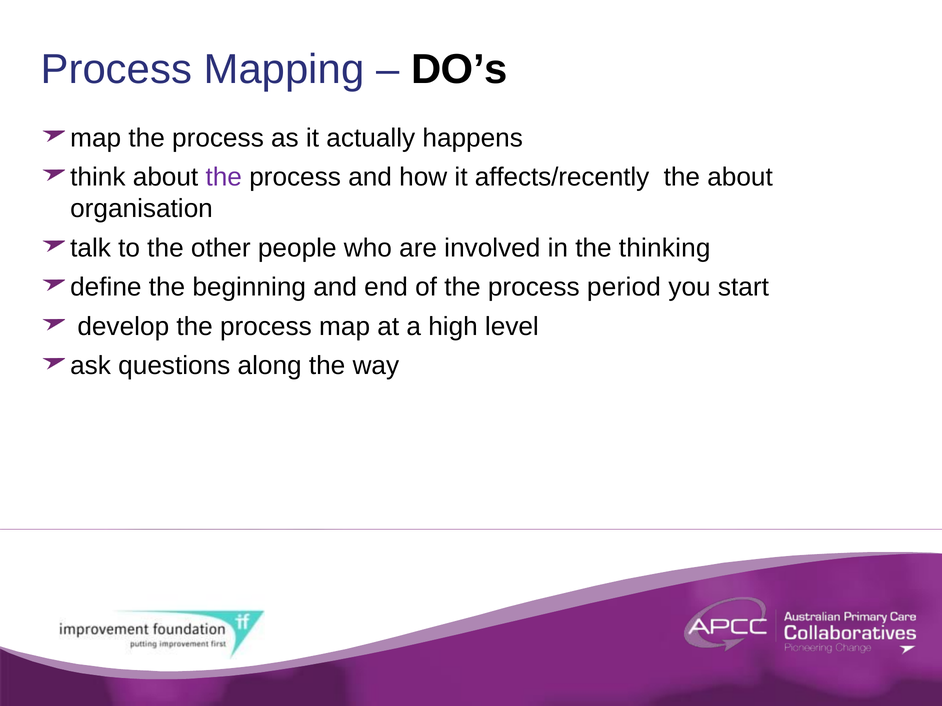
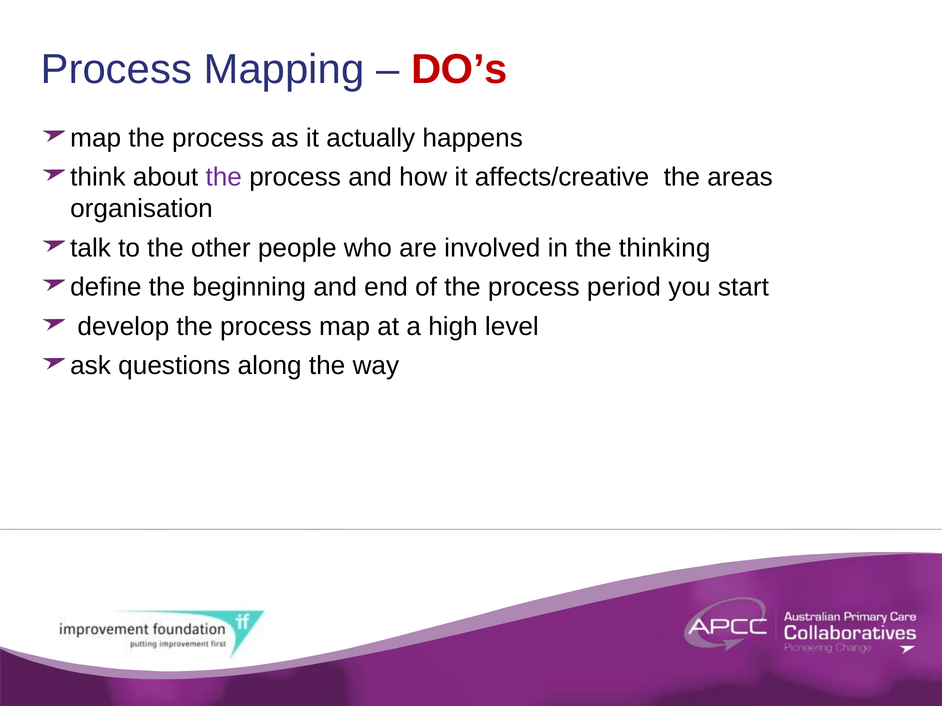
DO’s colour: black -> red (459, 70)
affects/recently: affects/recently -> affects/creative (562, 177)
the about: about -> areas (740, 177)
